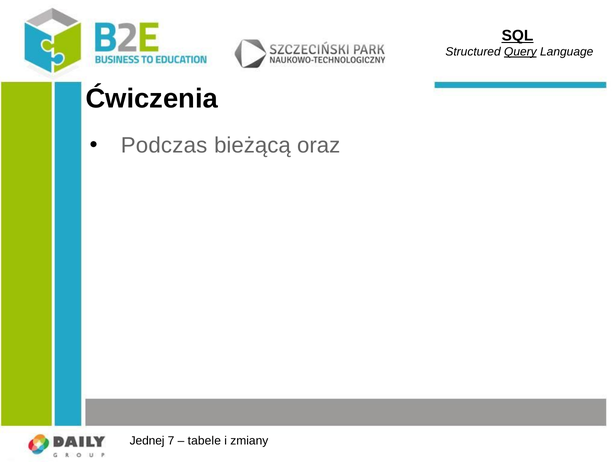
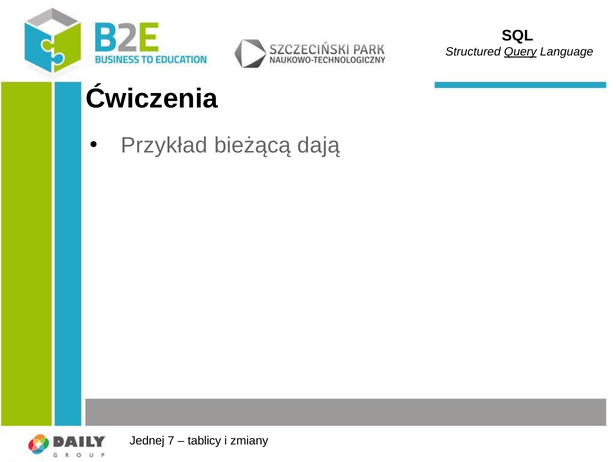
SQL underline: present -> none (518, 36)
Podczas: Podczas -> Przykład (164, 145)
oraz: oraz -> dają (319, 145)
tabele: tabele -> tablicy (204, 441)
